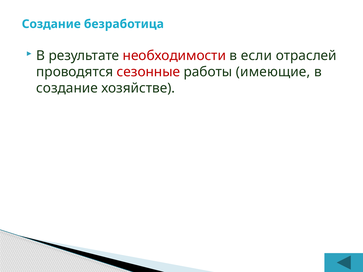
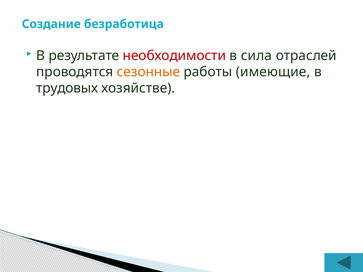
если: если -> сила (256, 56)
сезонные colour: red -> orange (148, 72)
создание: создание -> трудовых (67, 88)
